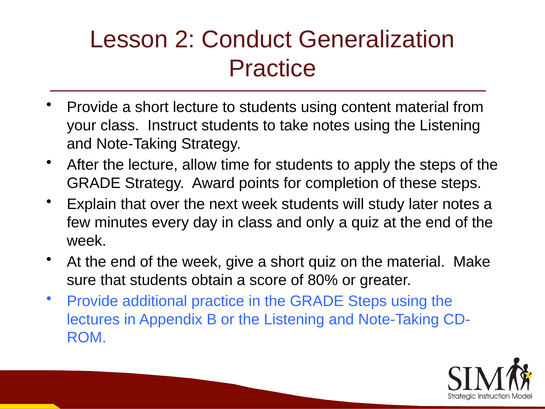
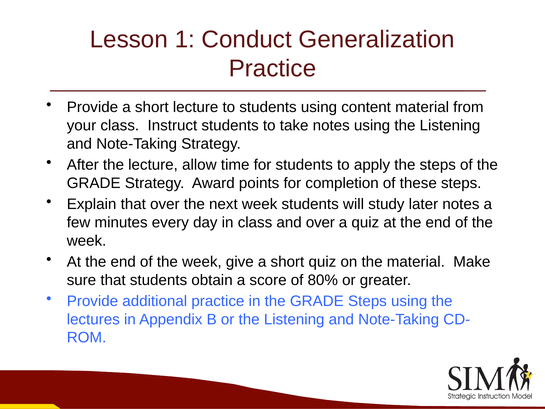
2: 2 -> 1 (185, 39)
and only: only -> over (320, 222)
